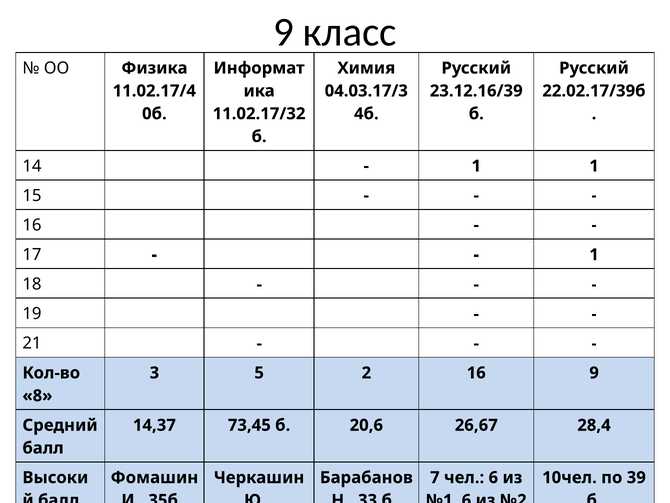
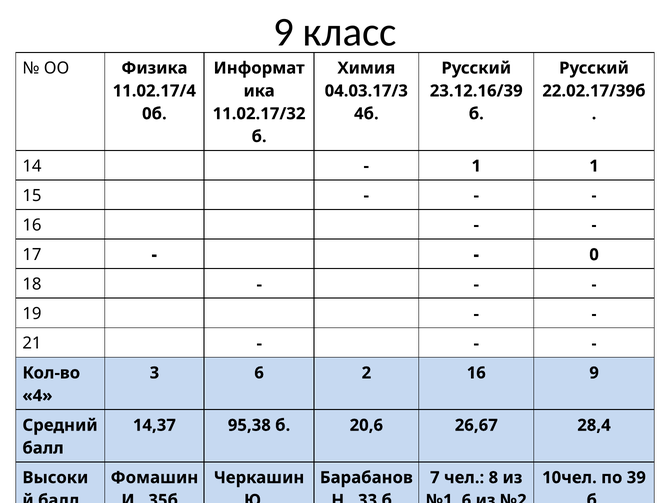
1: 1 -> 0 (594, 254)
3 5: 5 -> 6 (259, 373)
8: 8 -> 4 (37, 395)
73,45: 73,45 -> 95,38 (249, 425)
чел 6: 6 -> 8 (493, 477)
